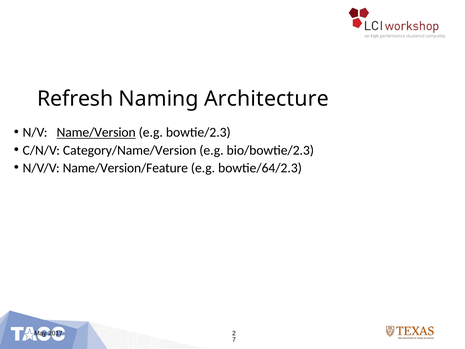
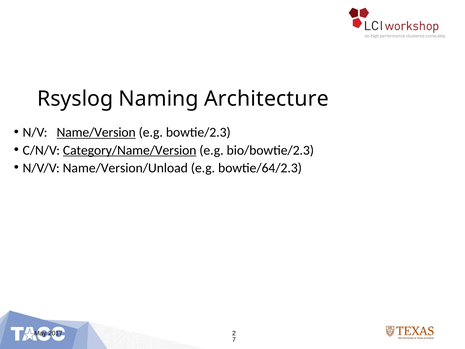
Refresh: Refresh -> Rsyslog (75, 99)
Category/Name/Version underline: none -> present (130, 150)
Name/Version/Feature: Name/Version/Feature -> Name/Version/Unload (125, 168)
